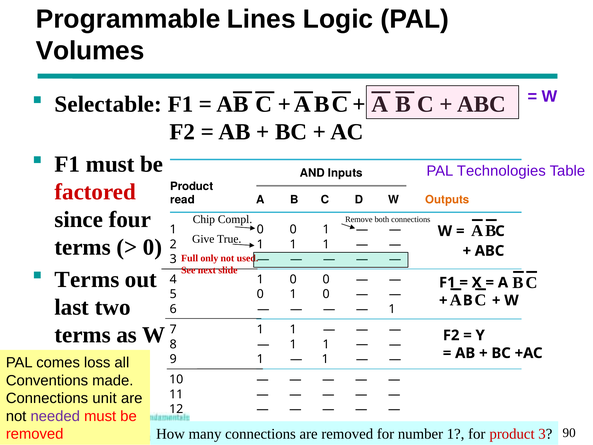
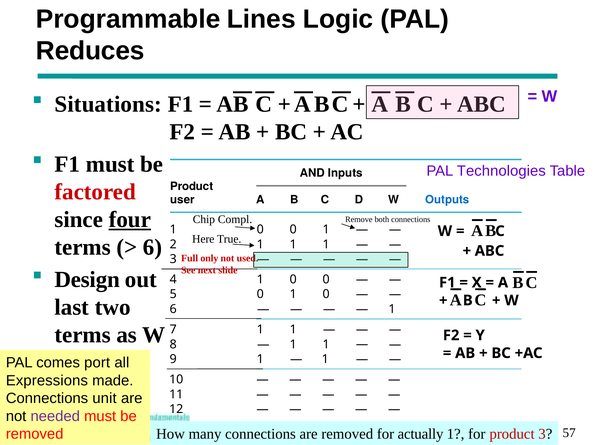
Volumes: Volumes -> Reduces (90, 51)
Selectable: Selectable -> Situations (108, 104)
read: read -> user (182, 199)
Outputs colour: orange -> blue (447, 199)
four underline: none -> present (130, 219)
Give: Give -> Here (203, 239)
0: 0 -> 6 (153, 247)
Terms: Terms -> Design (87, 279)
loss: loss -> port (97, 363)
Conventions: Conventions -> Expressions (47, 380)
90: 90 -> 57 (569, 433)
number: number -> actually (421, 434)
